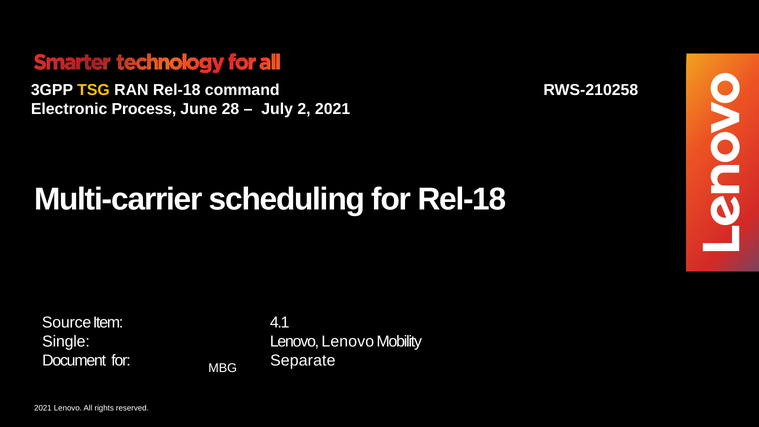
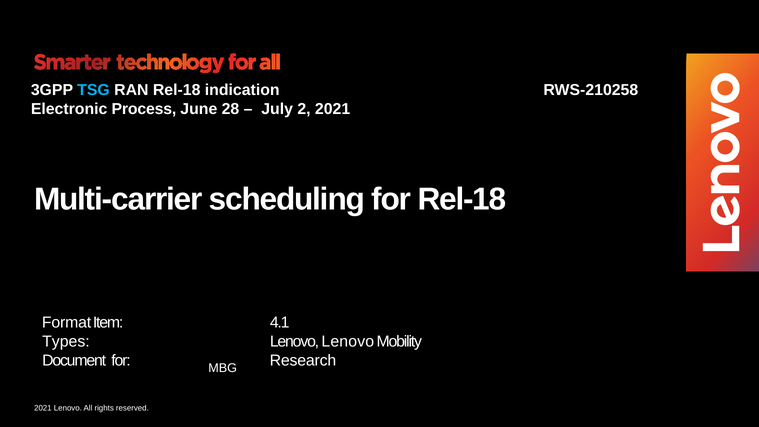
TSG colour: yellow -> light blue (93, 90)
command: command -> indication (242, 90)
Source: Source -> Format (67, 323)
Single: Single -> Types (66, 342)
Separate: Separate -> Research (303, 361)
